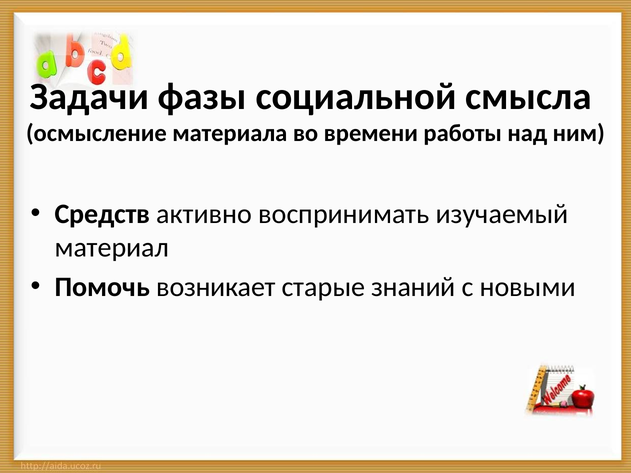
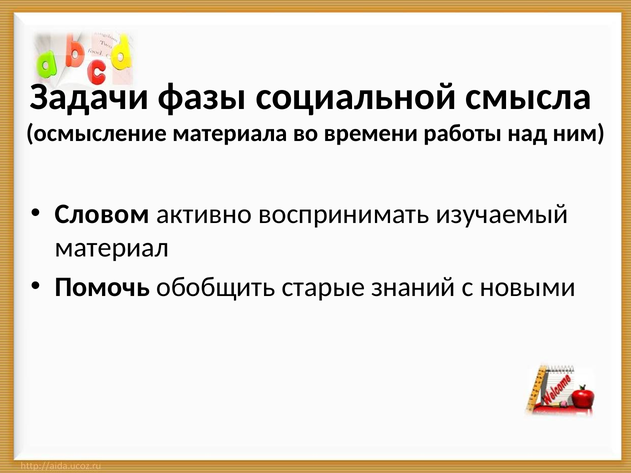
Средств: Средств -> Словом (102, 214)
возникает: возникает -> обобщить (216, 287)
